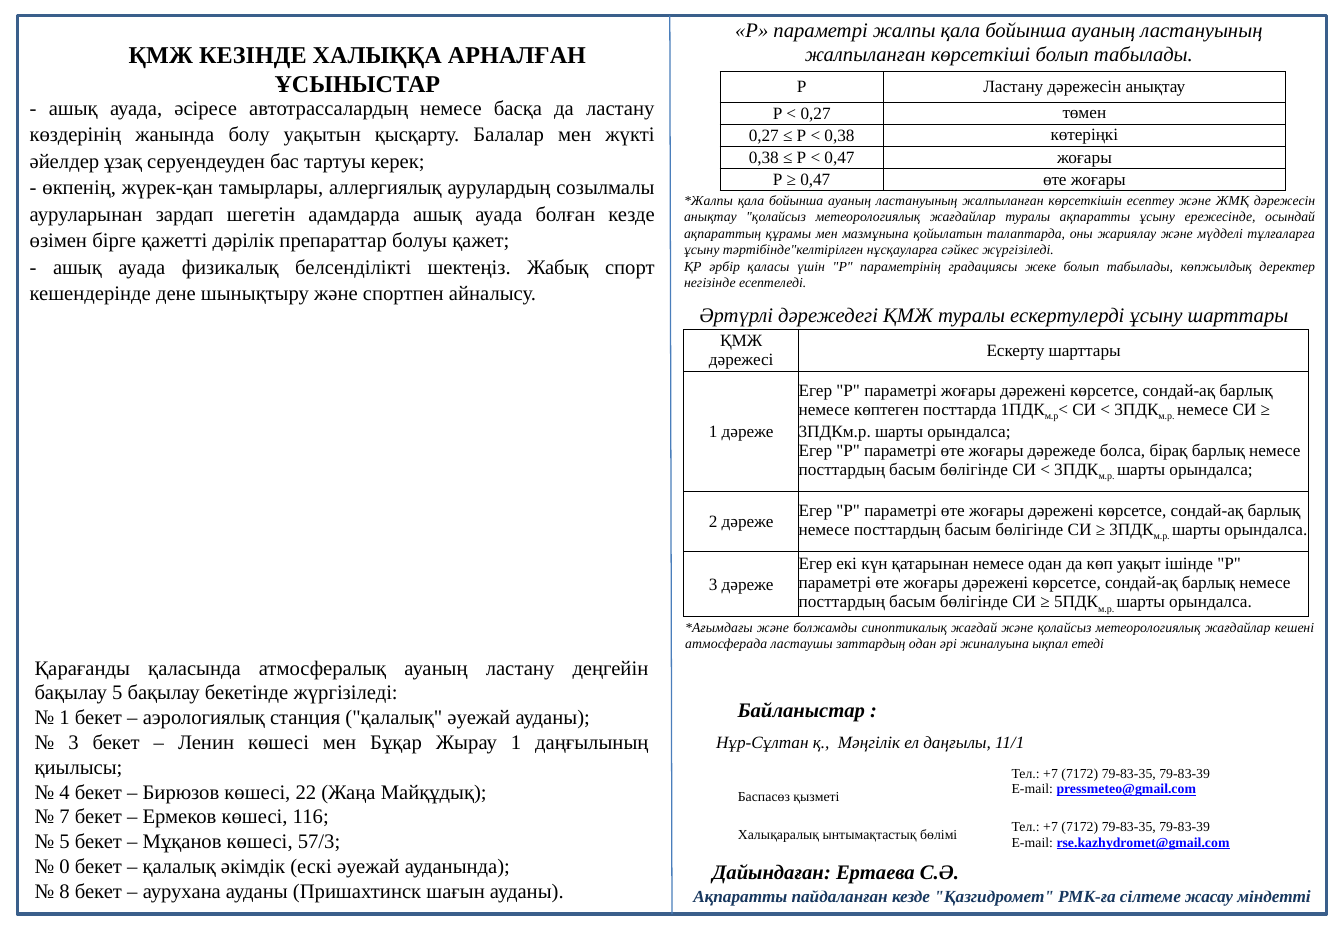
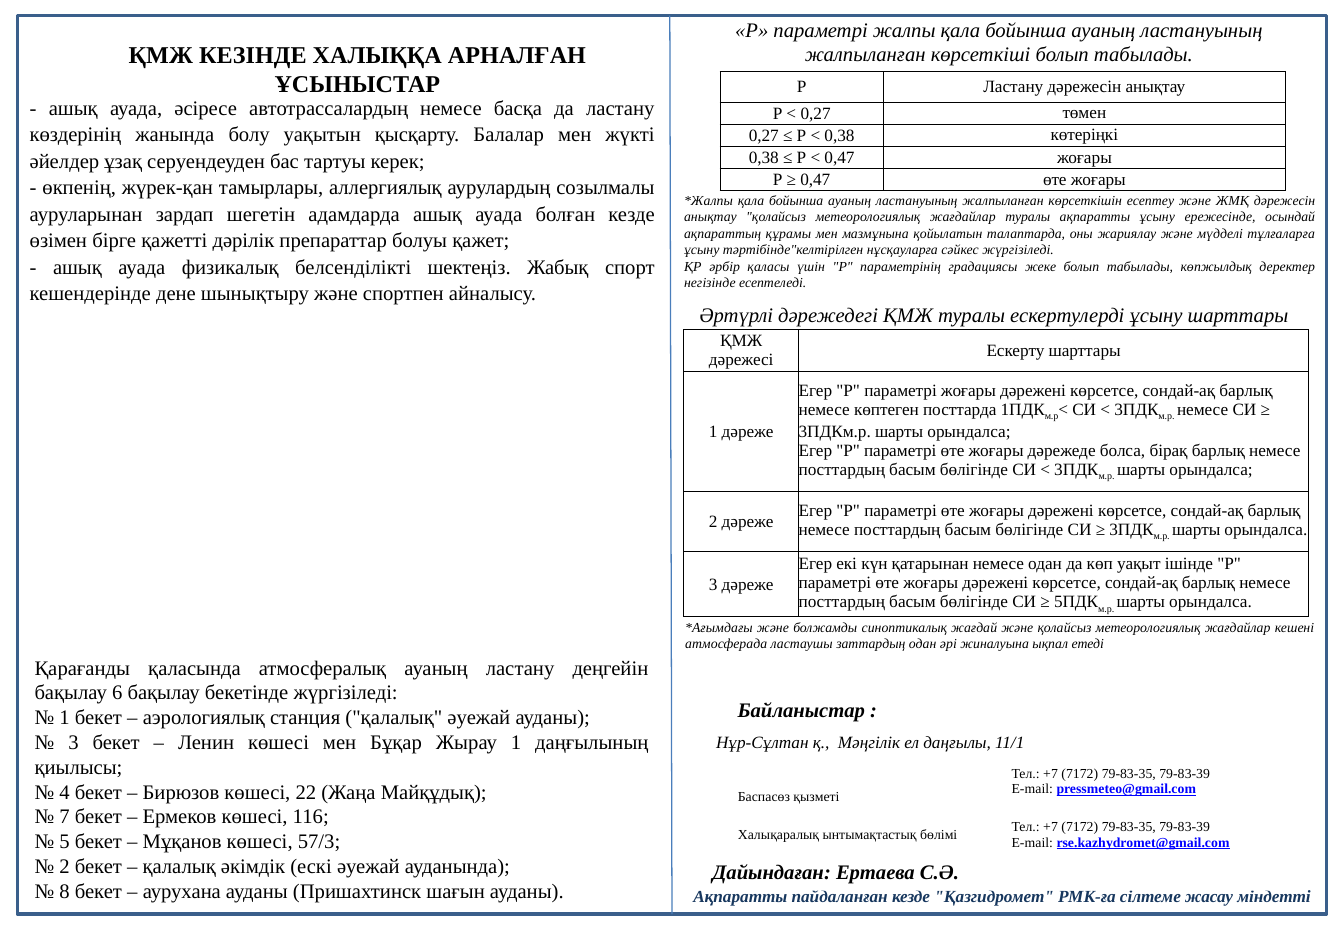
бақылау 5: 5 -> 6 (117, 693)
0: 0 -> 2 (65, 867)
